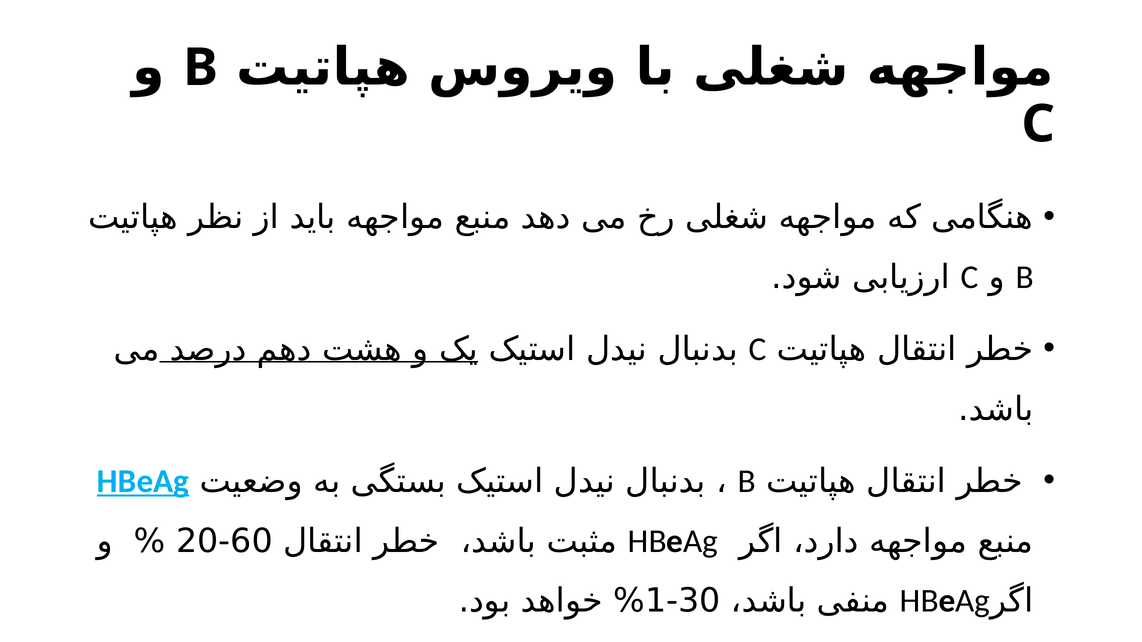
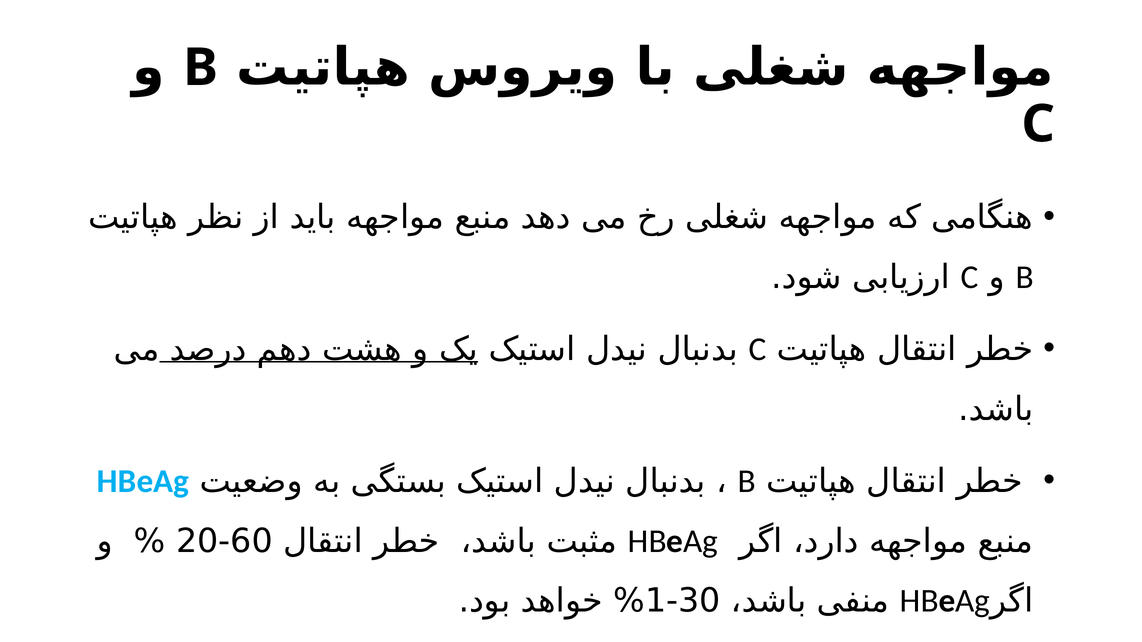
HBeAg underline: present -> none (143, 481)
